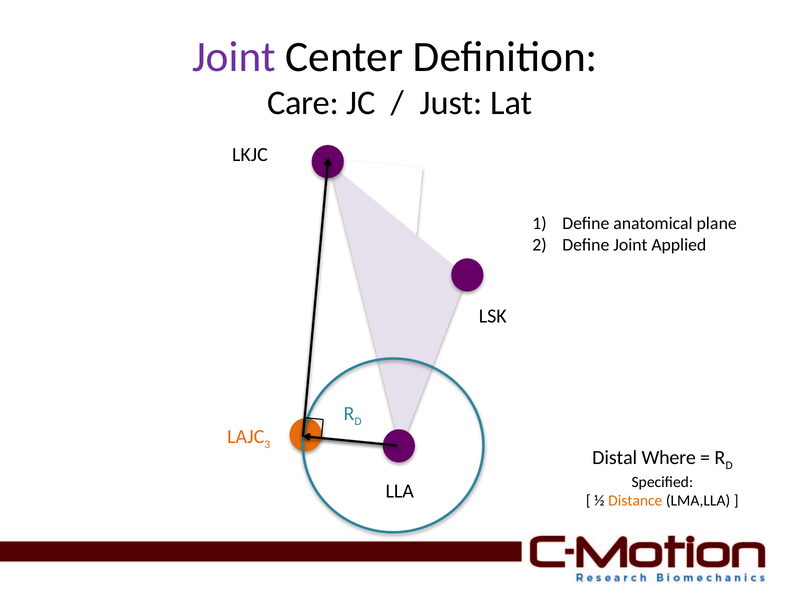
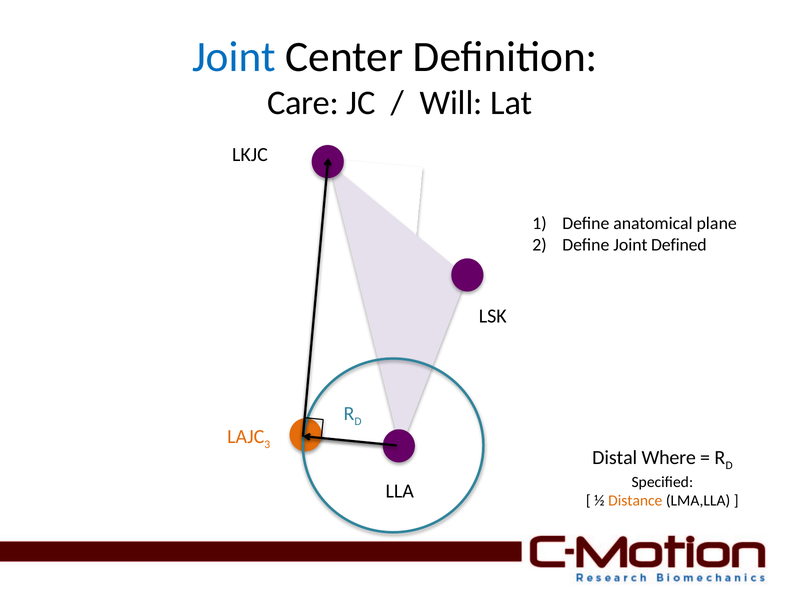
Joint colour: purple -> blue (234, 57)
Just: Just -> Will (451, 103)
Applied: Applied -> Defined (679, 245)
